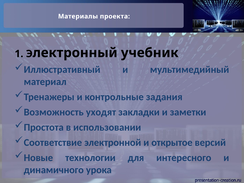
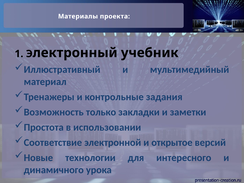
уходят: уходят -> только (101, 112)
